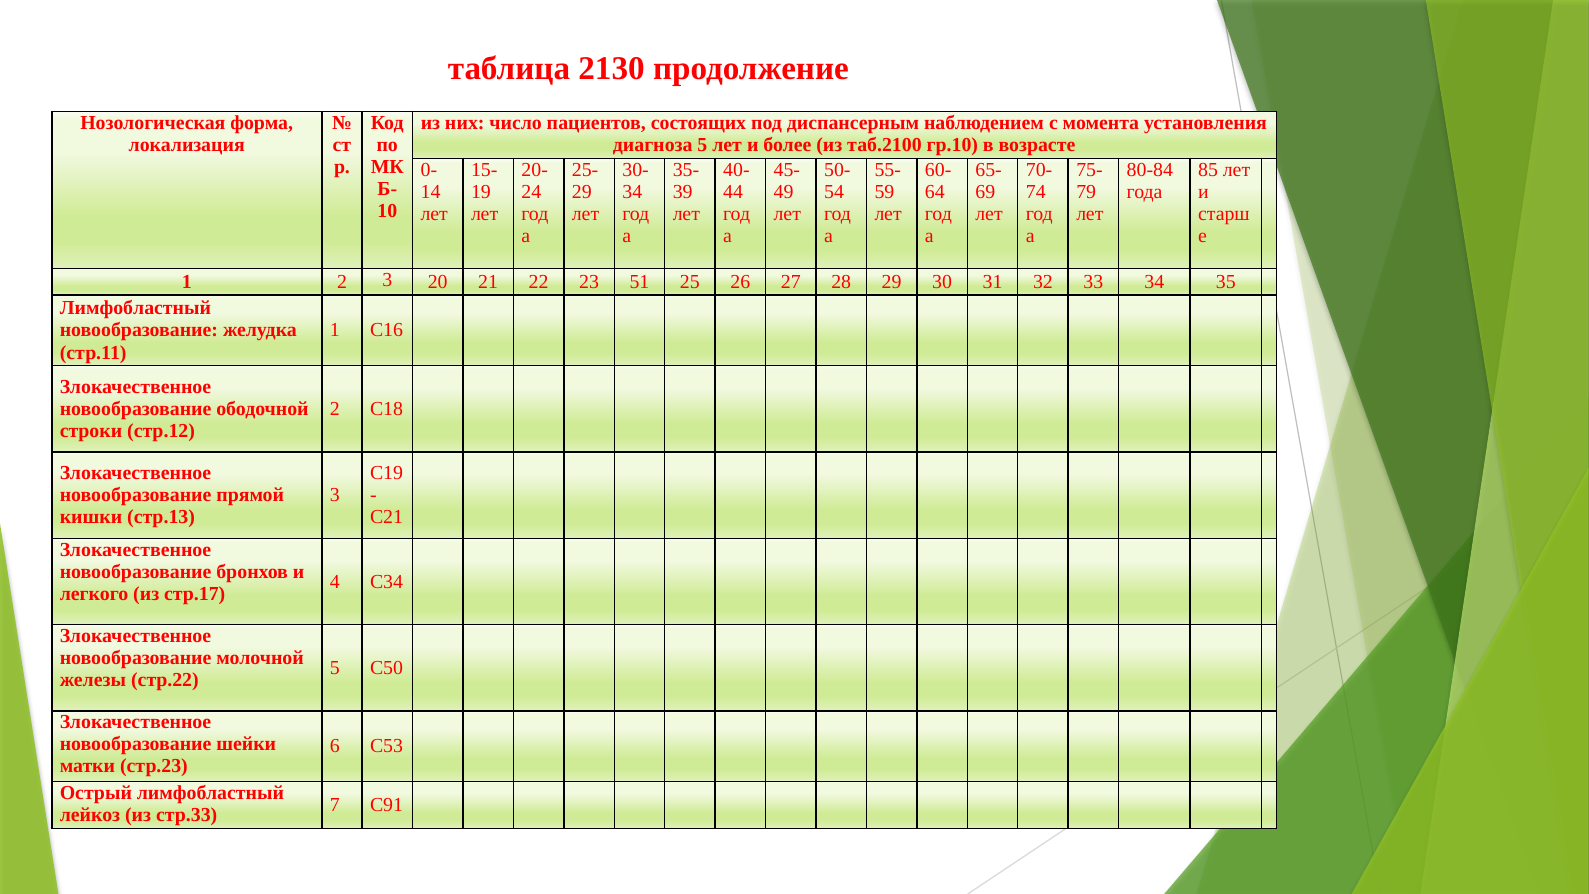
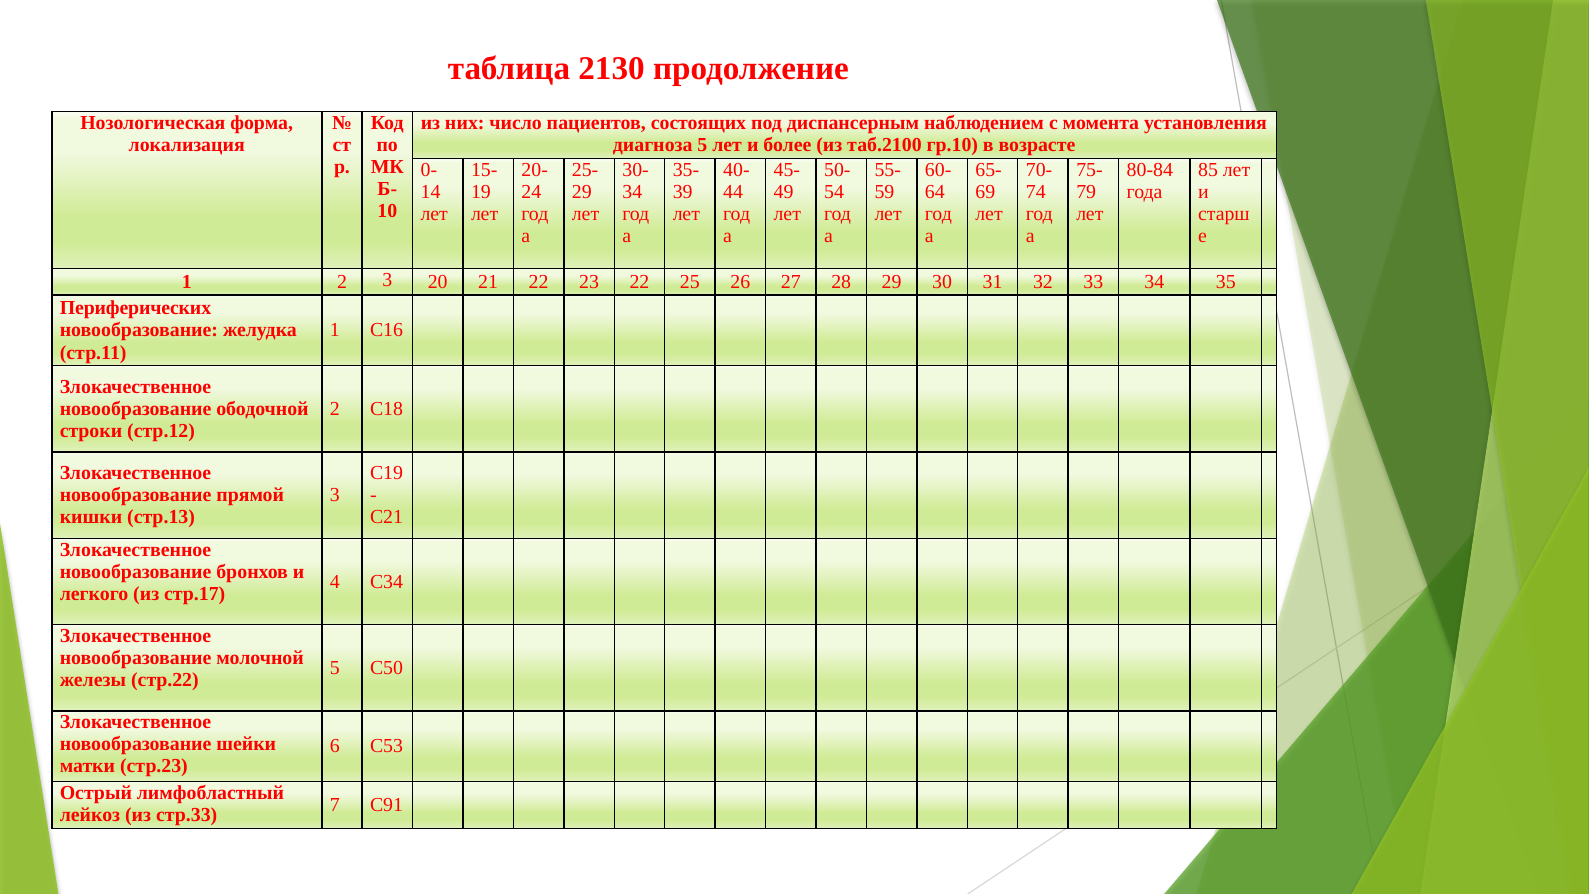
23 51: 51 -> 22 (639, 282)
Лимфобластный: Лимфобластный -> Периферических (136, 308)
